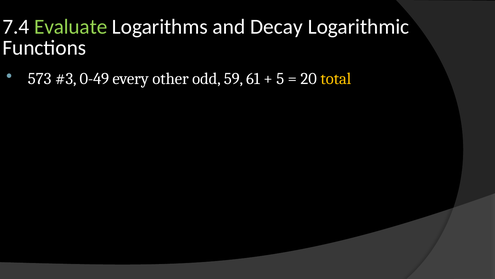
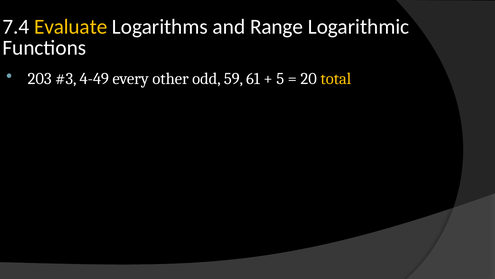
Evaluate colour: light green -> yellow (71, 27)
Decay: Decay -> Range (277, 27)
573: 573 -> 203 (40, 78)
0-49: 0-49 -> 4-49 (94, 78)
